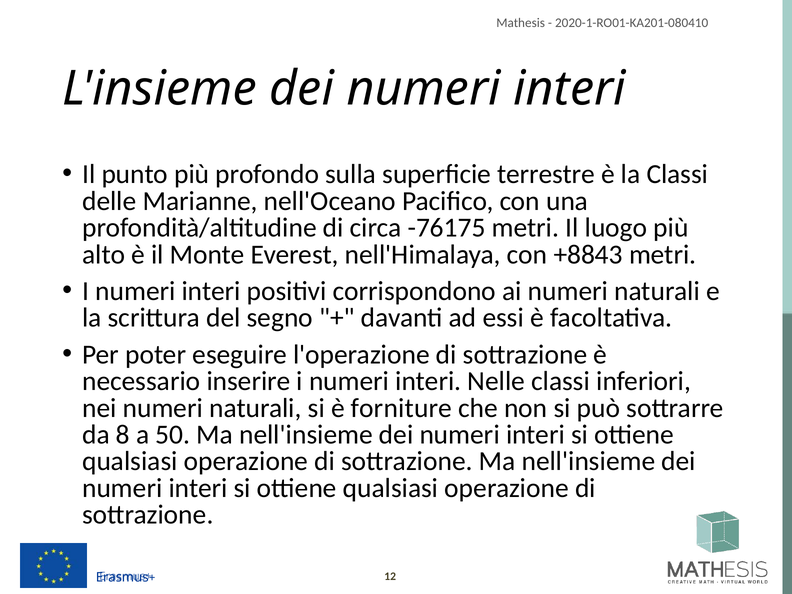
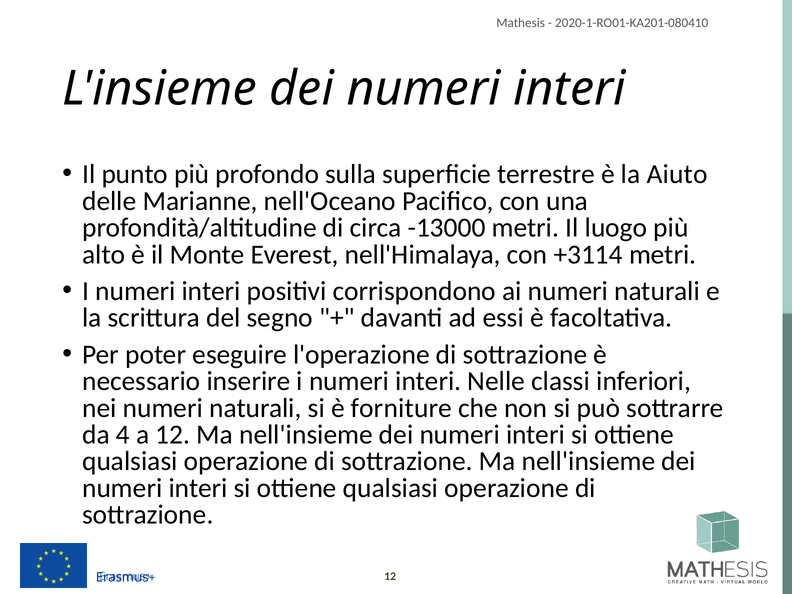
la Classi: Classi -> Aiuto (677, 174)
-76175: -76175 -> -13000 (447, 228)
+8843: +8843 -> +3114 (588, 255)
8: 8 -> 4 (123, 435)
a 50: 50 -> 12 (173, 435)
